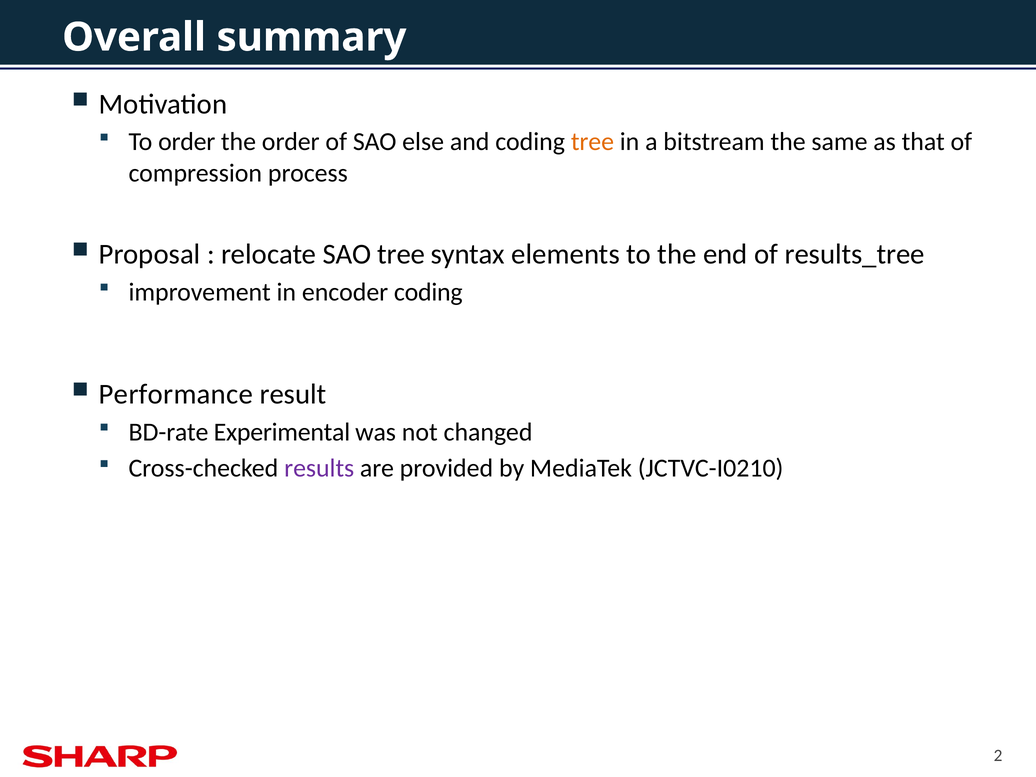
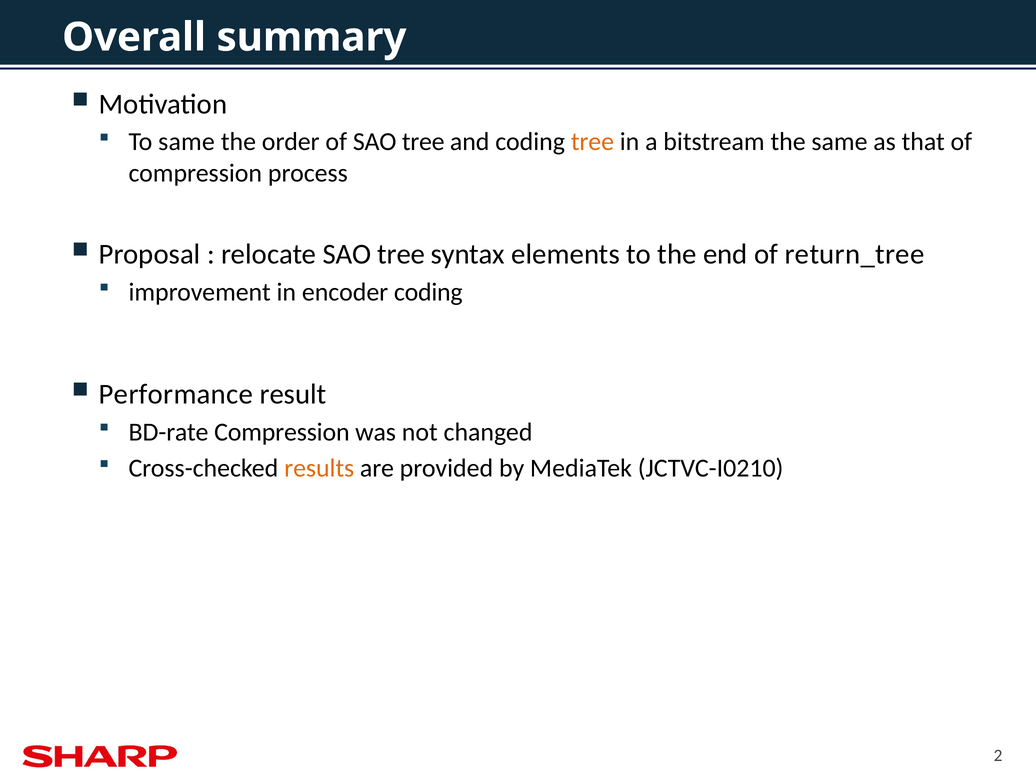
To order: order -> same (187, 142)
of SAO else: else -> tree (423, 142)
results_tree: results_tree -> return_tree (855, 254)
BD-rate Experimental: Experimental -> Compression (282, 432)
results colour: purple -> orange (319, 468)
